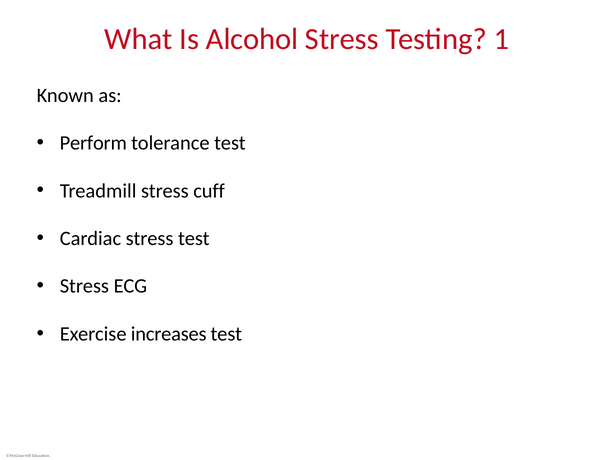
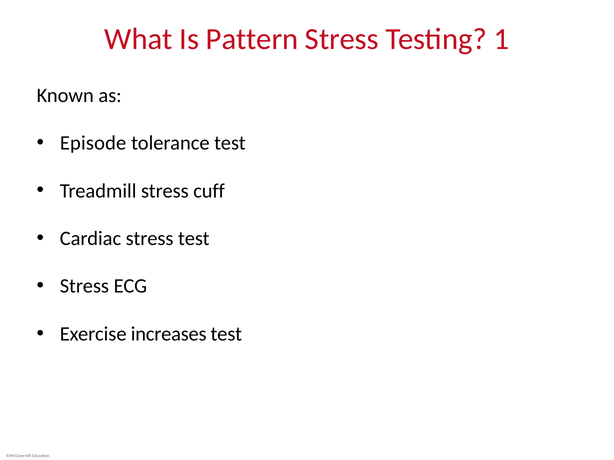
Alcohol: Alcohol -> Pattern (252, 39)
Perform: Perform -> Episode (93, 143)
